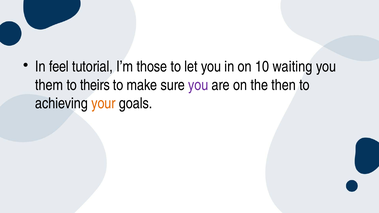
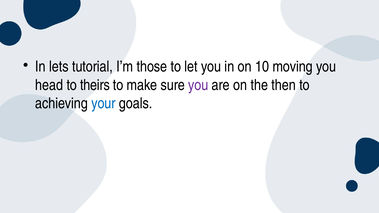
feel: feel -> lets (59, 67)
waiting: waiting -> moving (293, 67)
them: them -> head (49, 85)
your colour: orange -> blue (103, 103)
